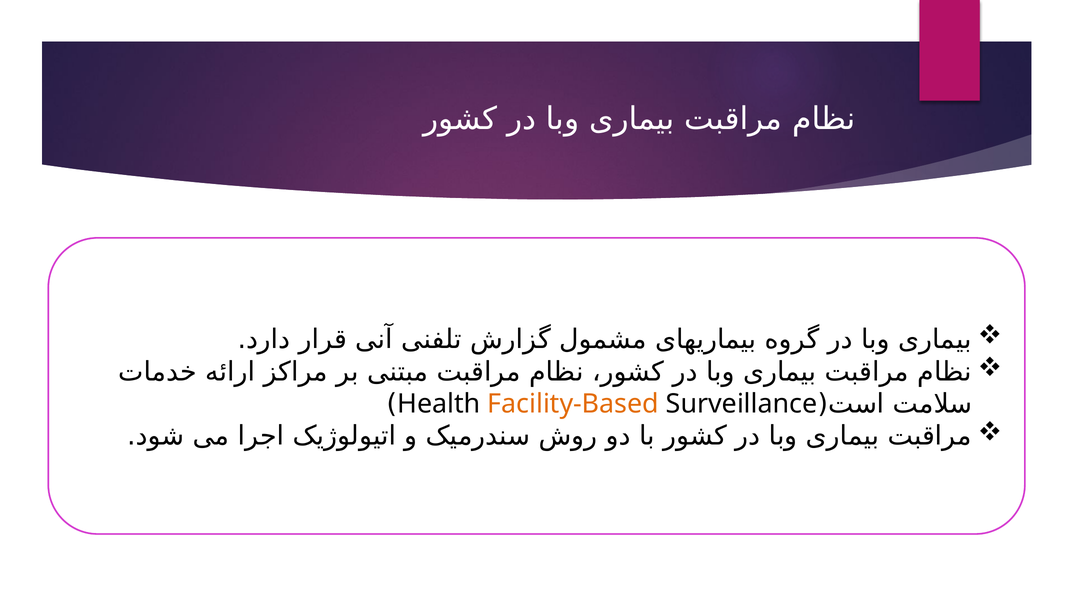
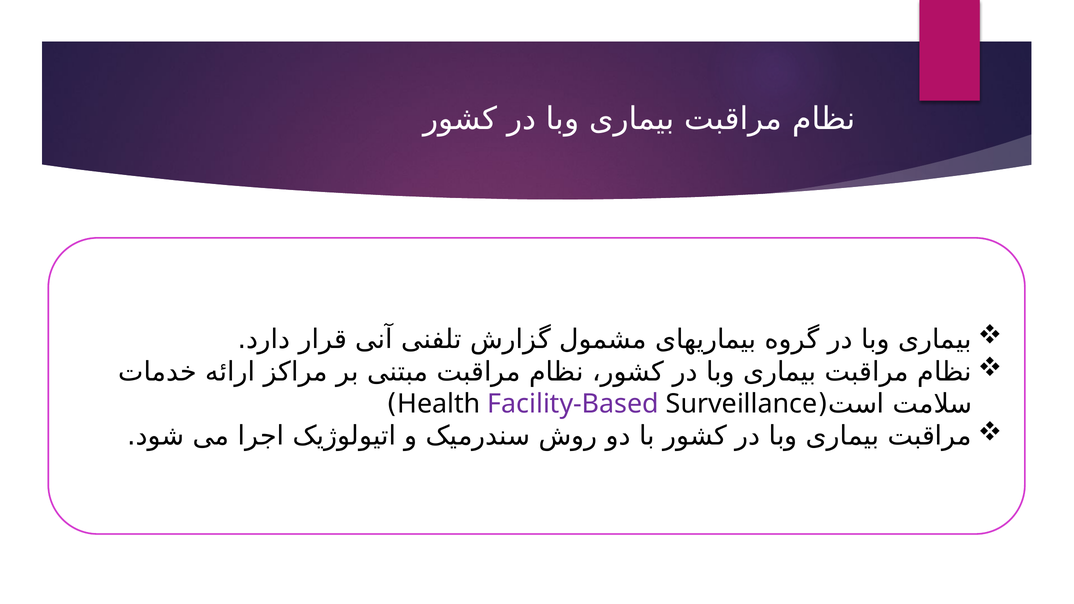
Facility-Based colour: orange -> purple (573, 404)
